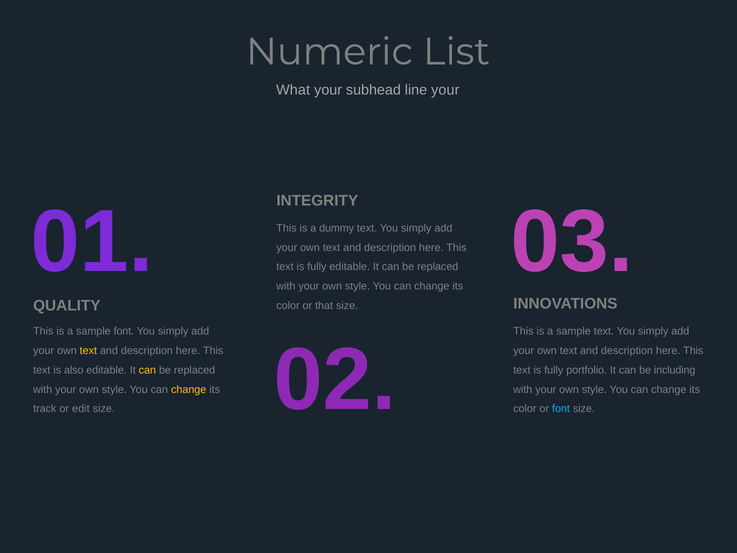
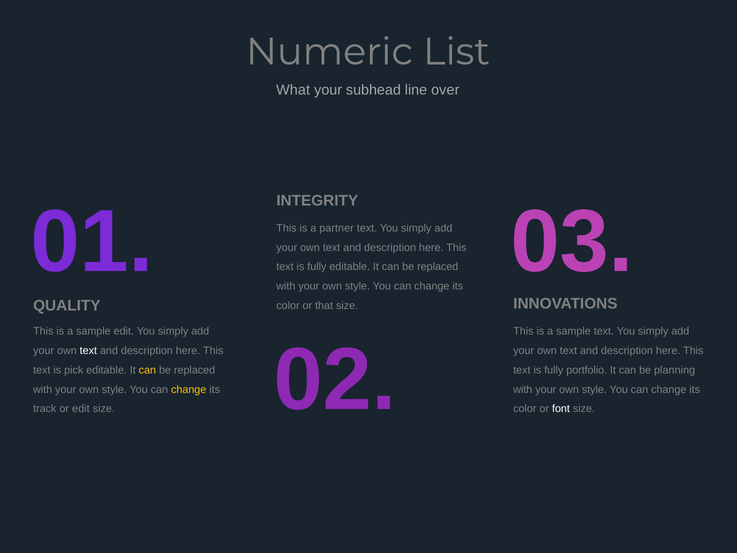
line your: your -> over (445, 90)
dummy: dummy -> partner (337, 228)
sample font: font -> edit (124, 331)
text colour: yellow -> white (88, 351)
also: also -> pick (74, 370)
including: including -> planning (675, 370)
font colour: light blue -> white (561, 409)
